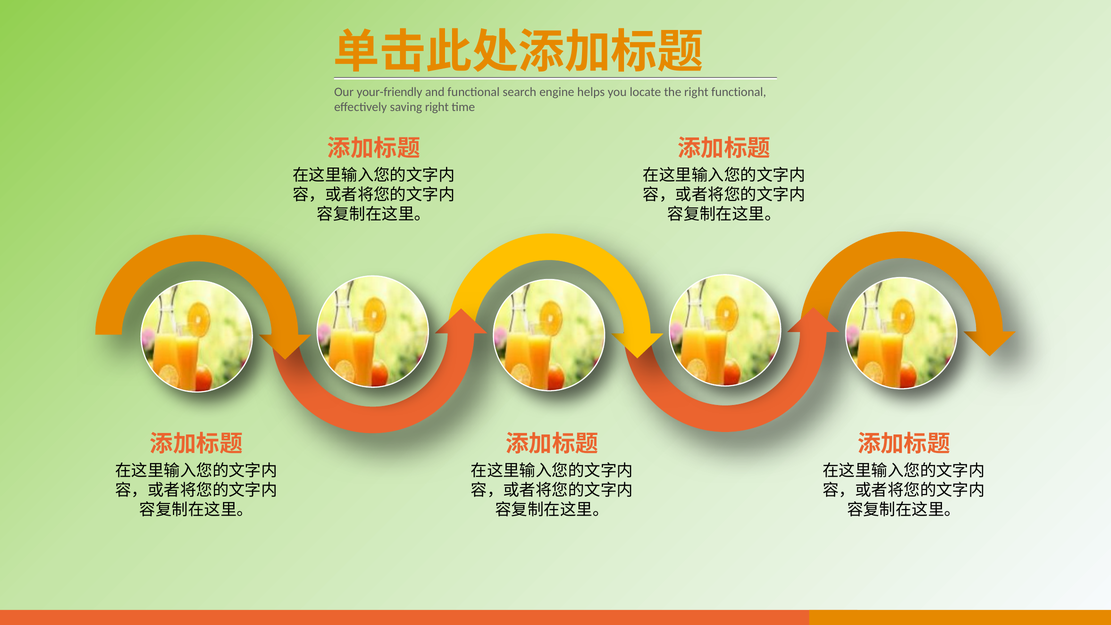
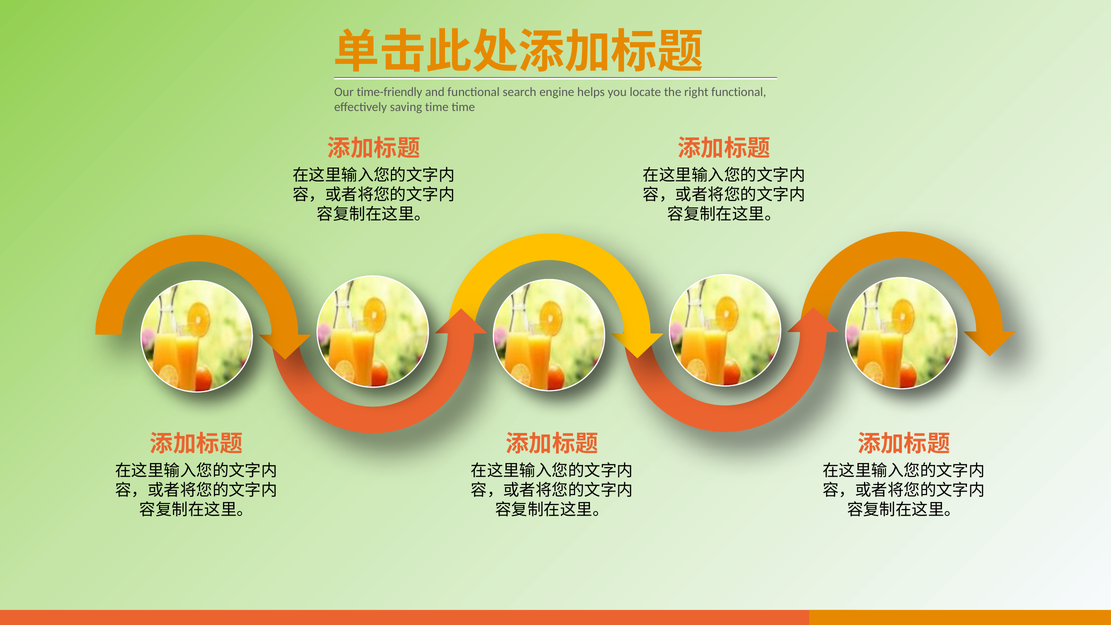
your-friendly: your-friendly -> time-friendly (389, 92)
saving right: right -> time (437, 107)
